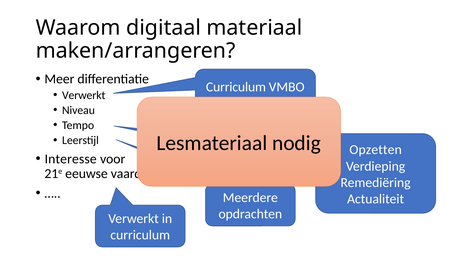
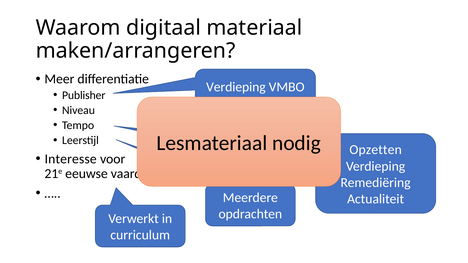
Curriculum: Curriculum -> Verdieping (236, 87)
Verwerkt: Verwerkt -> Publisher (84, 95)
